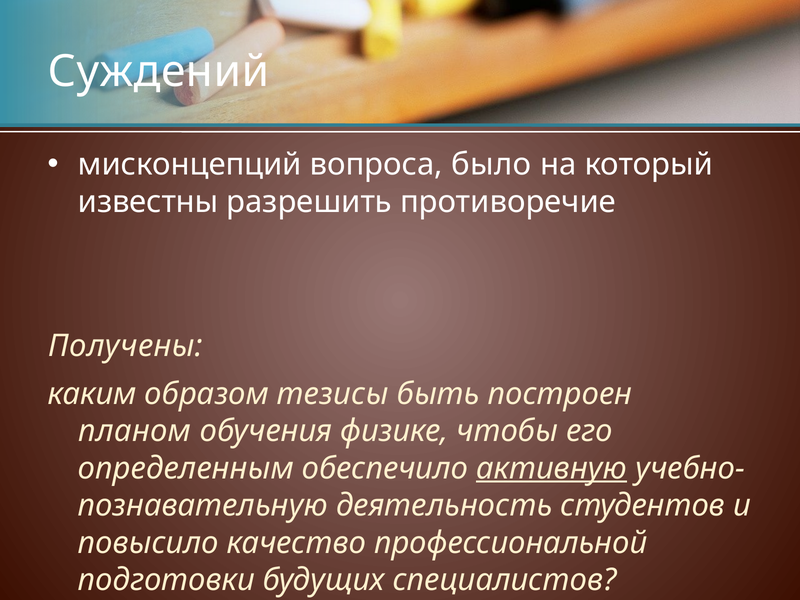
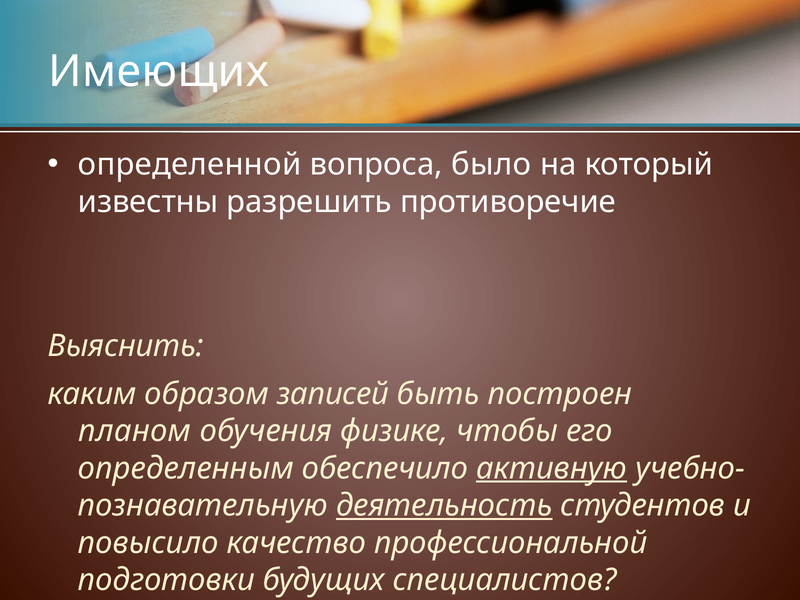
Суждений: Суждений -> Имеющих (158, 72)
мисконцепций: мисконцепций -> определенной (190, 165)
Получены: Получены -> Выяснить (126, 346)
тезисы: тезисы -> записей (333, 394)
деятельность underline: none -> present (444, 506)
